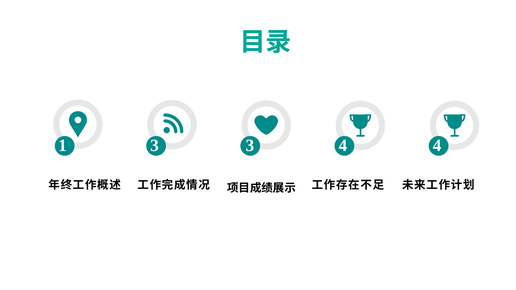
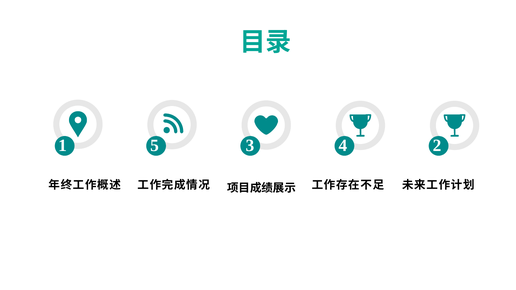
1 3: 3 -> 5 (154, 146)
3 4: 4 -> 2 (437, 146)
